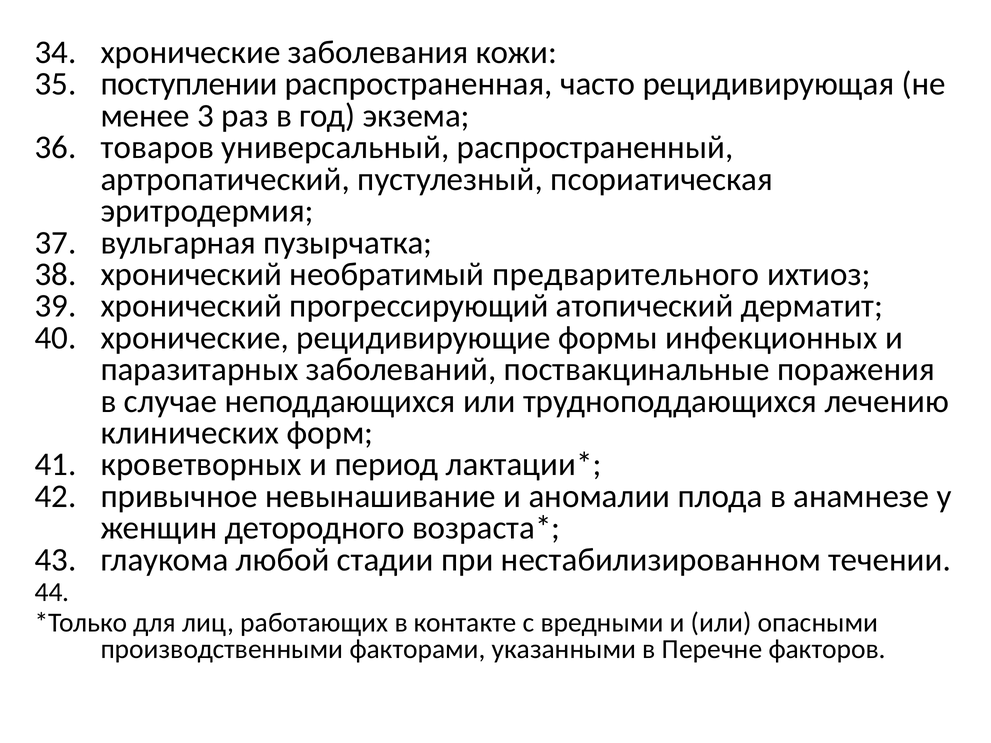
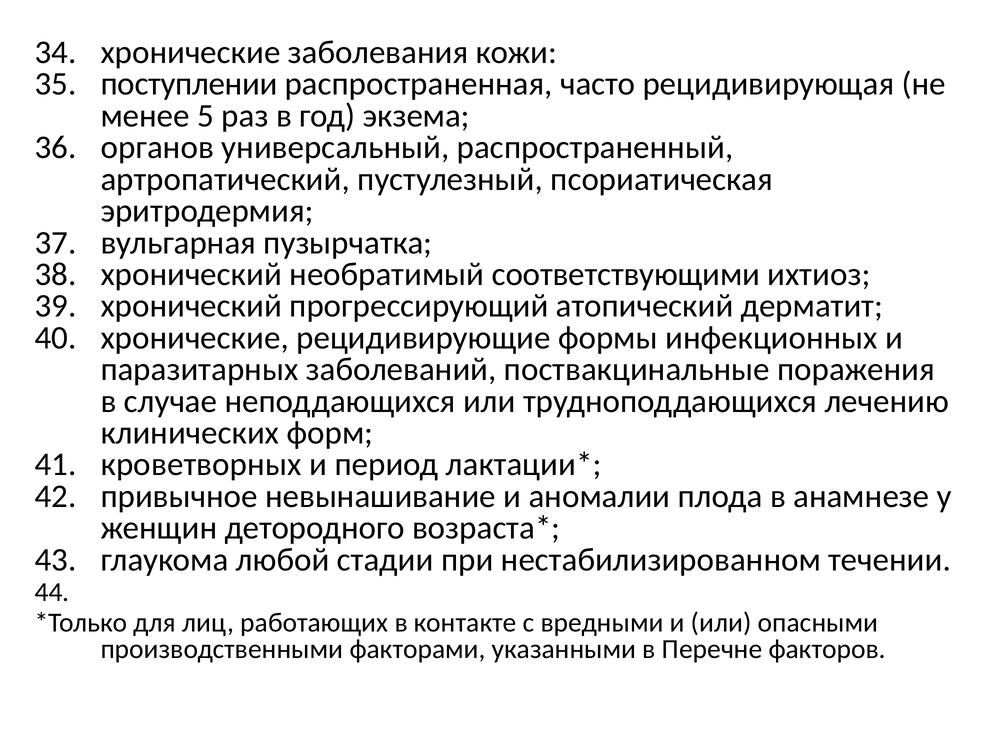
3: 3 -> 5 (206, 116)
товаров: товаров -> органов (157, 148)
предварительного: предварительного -> соответствующими (626, 274)
